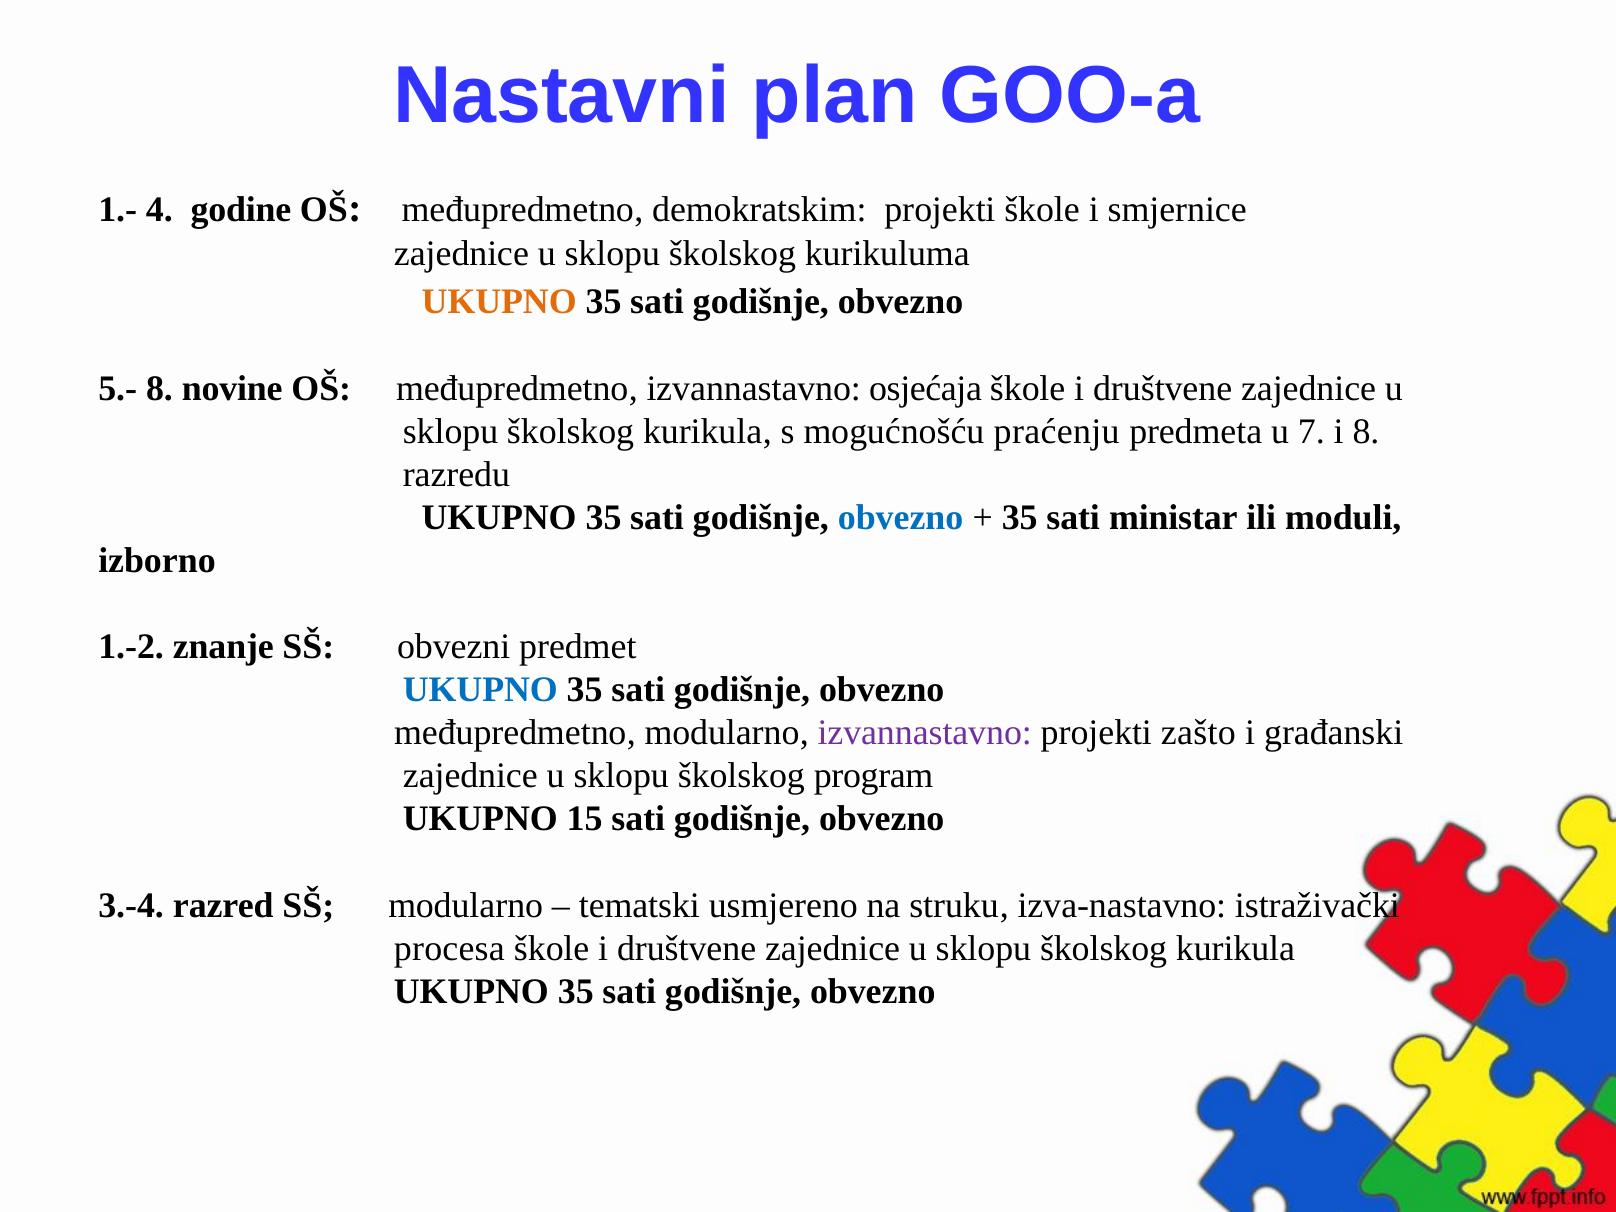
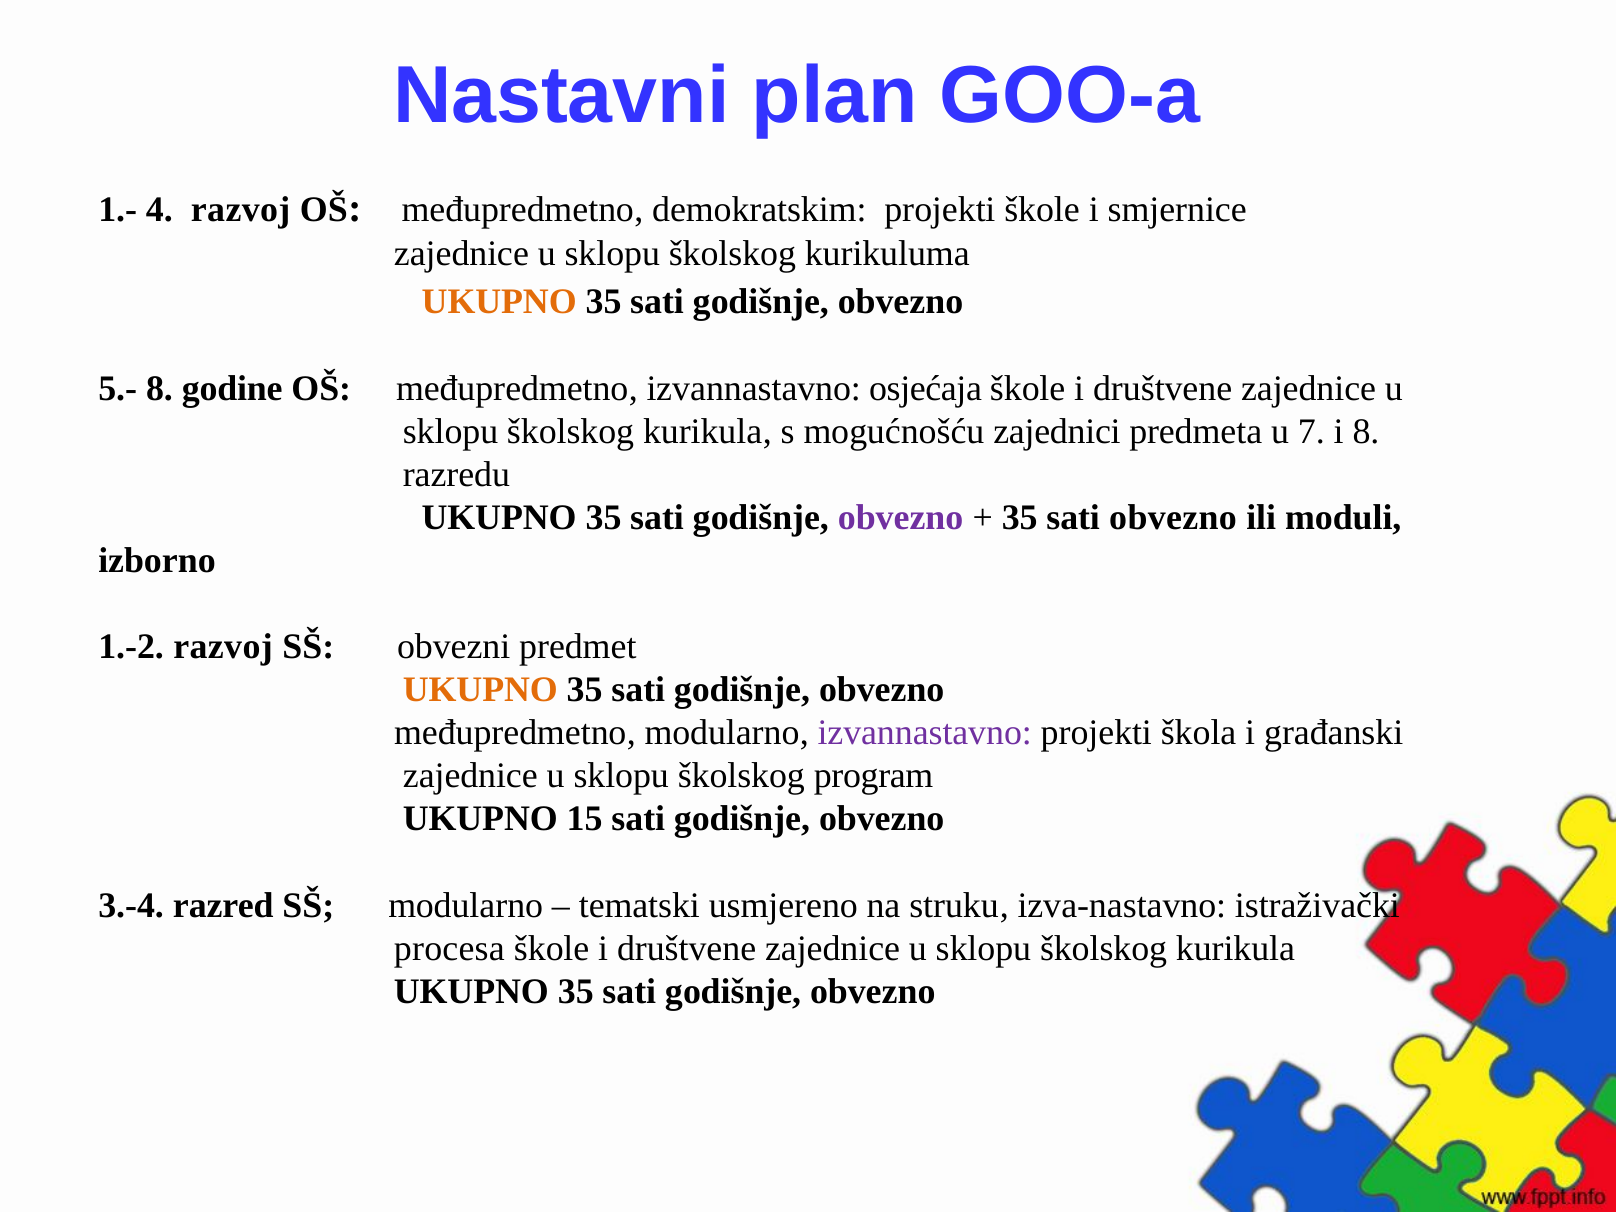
4 godine: godine -> razvoj (241, 210)
novine: novine -> godine (232, 388)
praćenju: praćenju -> zajednici (1057, 431)
obvezno colour: blue -> purple (901, 518)
sati ministar: ministar -> obvezno (1173, 518)
1.-2 znanje: znanje -> razvoj (223, 647)
UKUPNO colour: blue -> orange (480, 690)
zašto: zašto -> škola (1199, 733)
